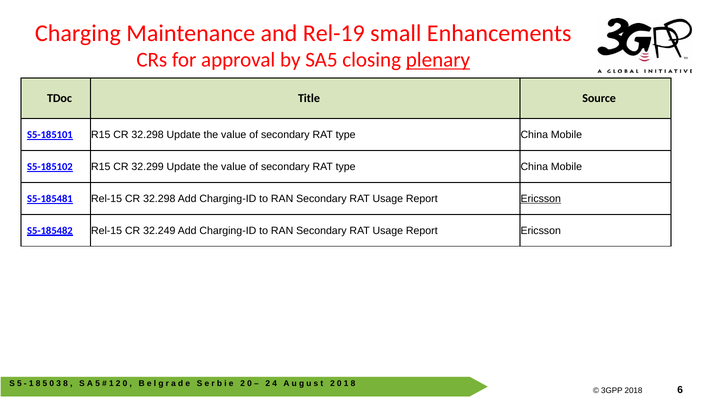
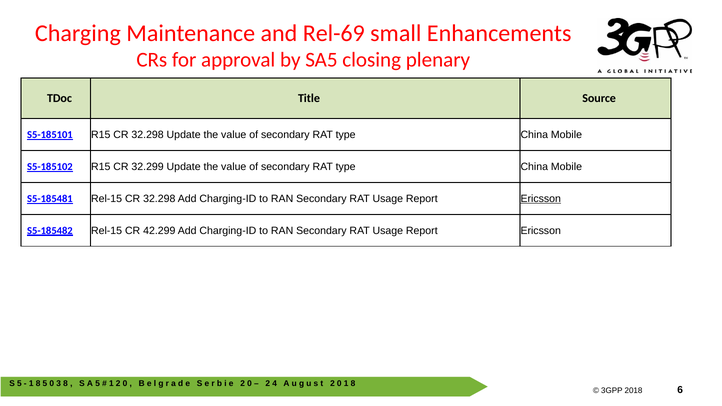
Rel-19: Rel-19 -> Rel-69 (334, 33)
plenary underline: present -> none (438, 60)
32.249: 32.249 -> 42.299 (159, 231)
